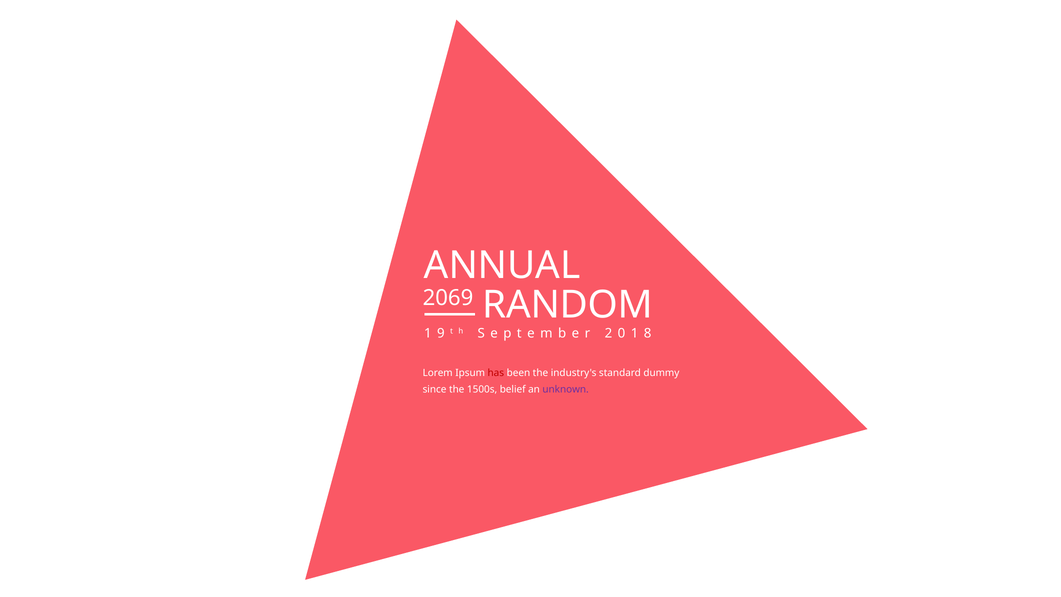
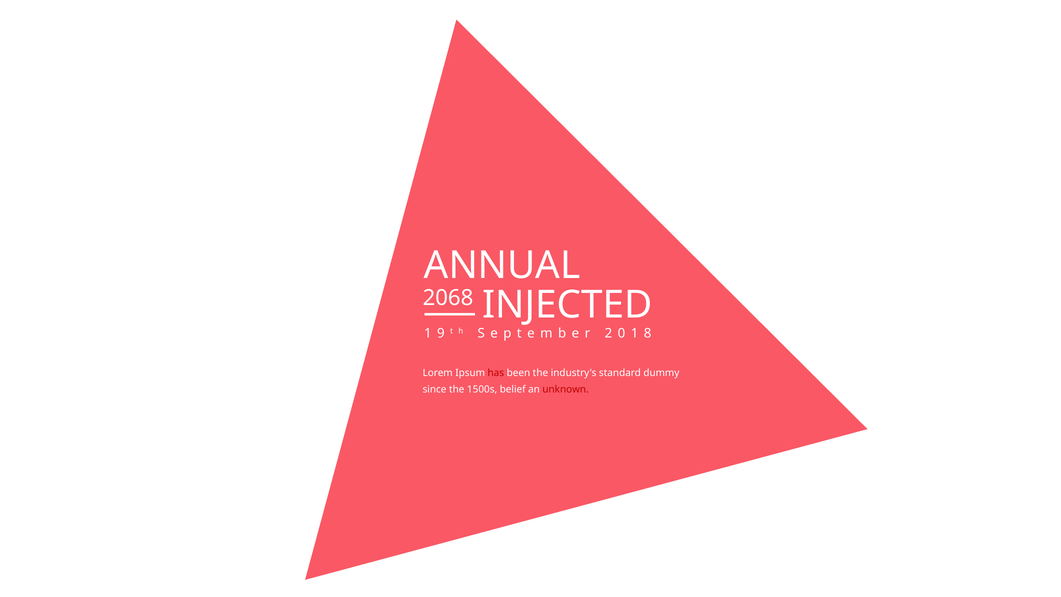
2069: 2069 -> 2068 (448, 298)
RANDOM: RANDOM -> INJECTED (567, 305)
unknown colour: purple -> red (566, 389)
